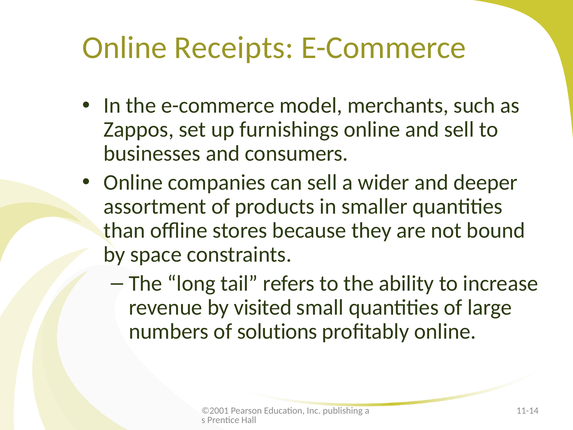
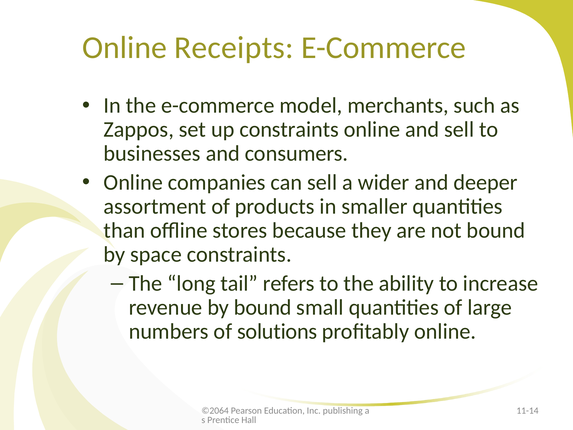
up furnishings: furnishings -> constraints (289, 129)
by visited: visited -> bound (263, 307)
©2001: ©2001 -> ©2064 (215, 410)
